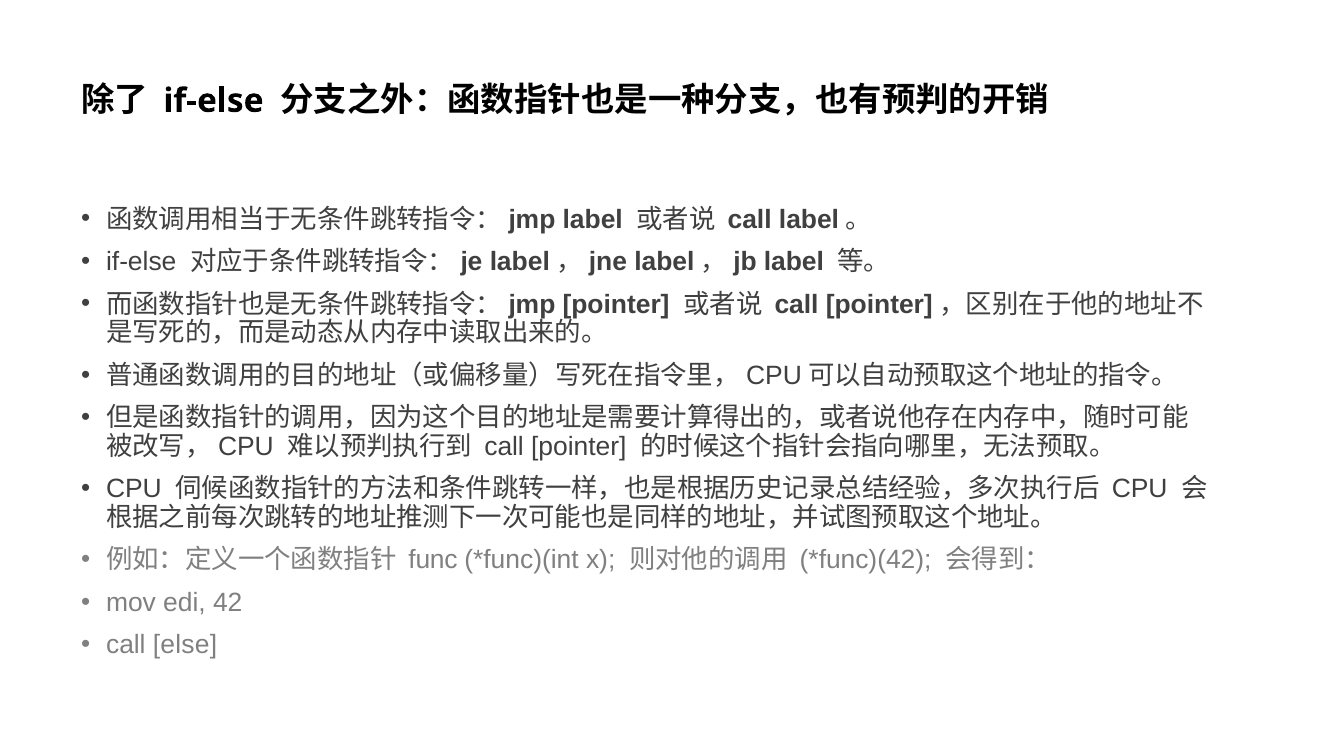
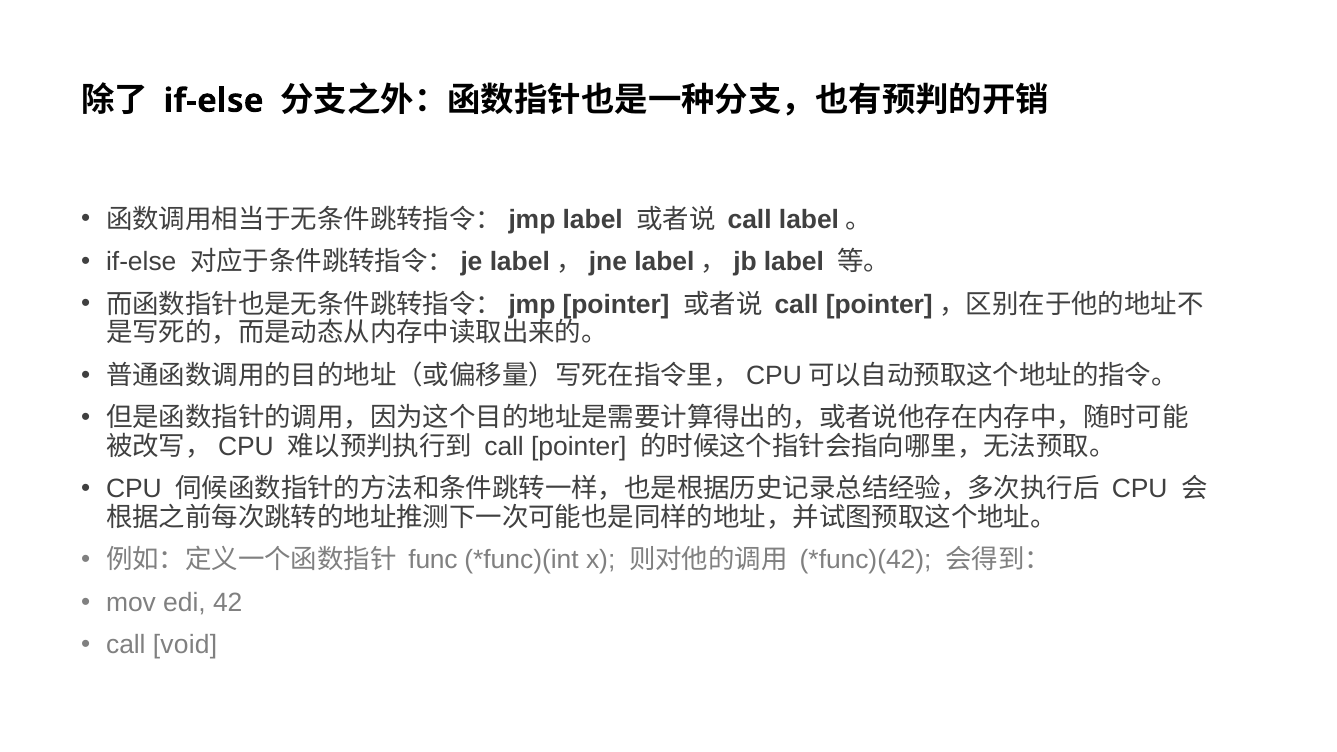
else: else -> void (185, 645)
